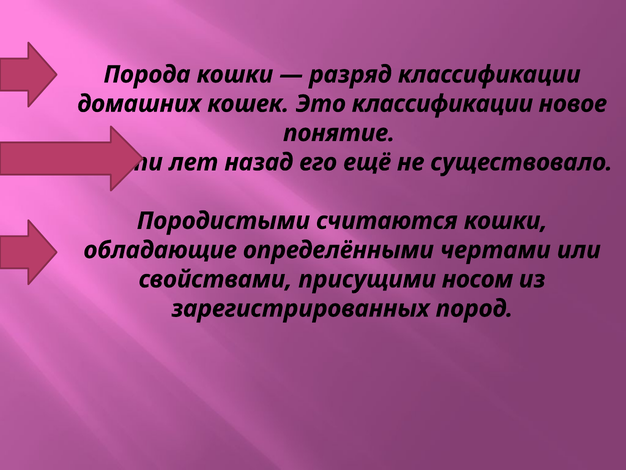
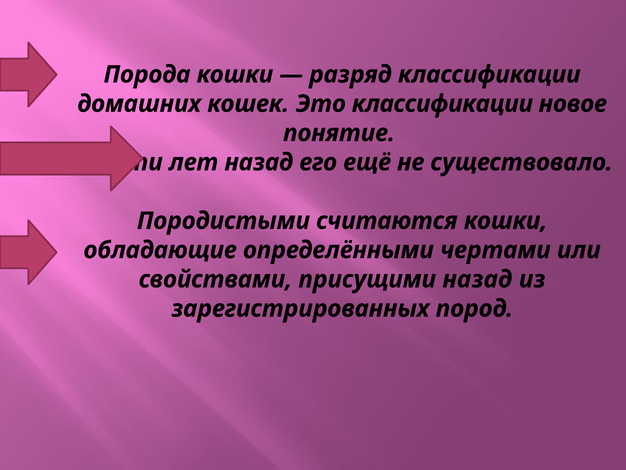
присущими носом: носом -> назад (477, 279)
